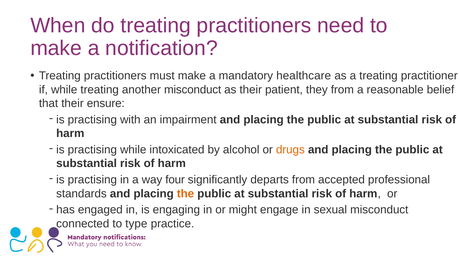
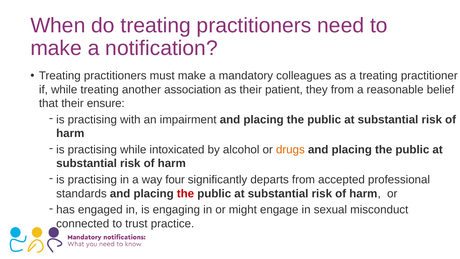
healthcare: healthcare -> colleagues (304, 76)
another misconduct: misconduct -> association (193, 90)
the colour: orange -> red (186, 193)
type: type -> trust (136, 223)
